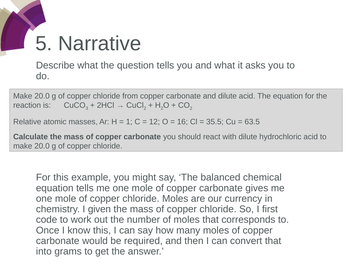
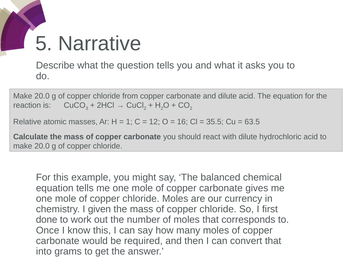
code: code -> done (47, 220)
